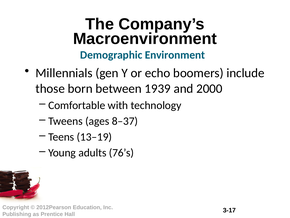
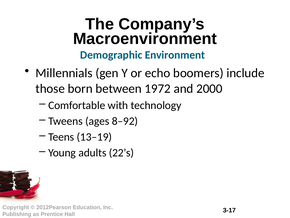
1939: 1939 -> 1972 (158, 88)
8–37: 8–37 -> 8–92 (125, 121)
76’s: 76’s -> 22’s (121, 152)
